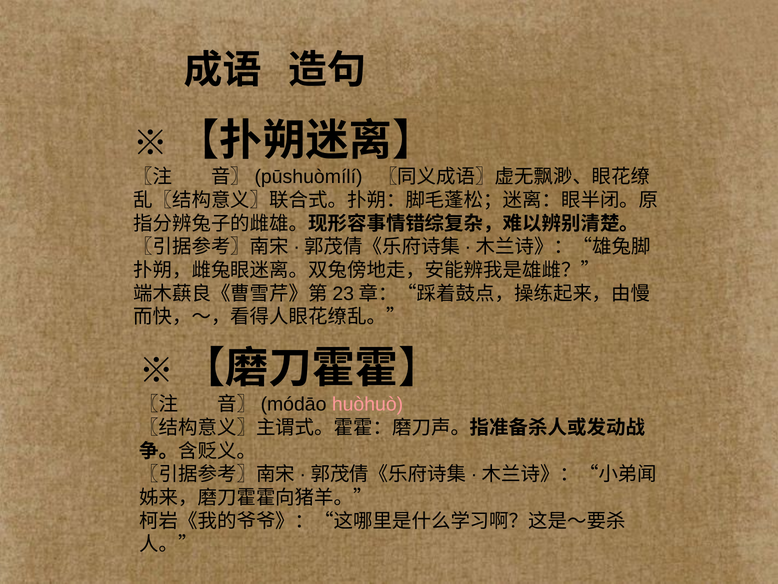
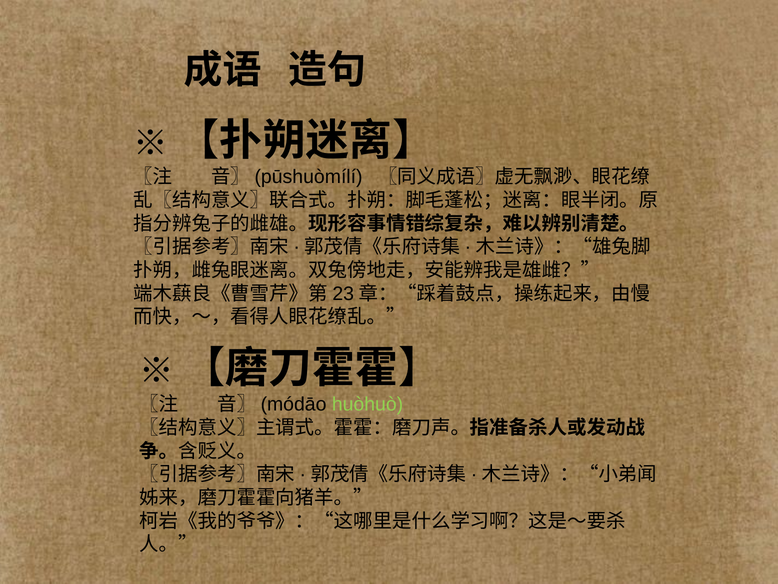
huòhuò colour: pink -> light green (368, 404)
